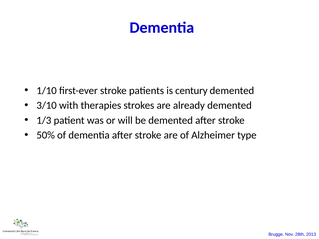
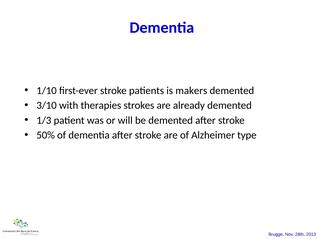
century: century -> makers (191, 91)
